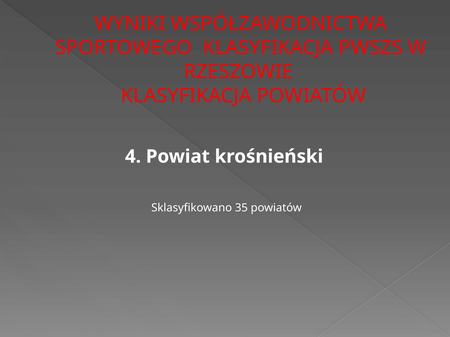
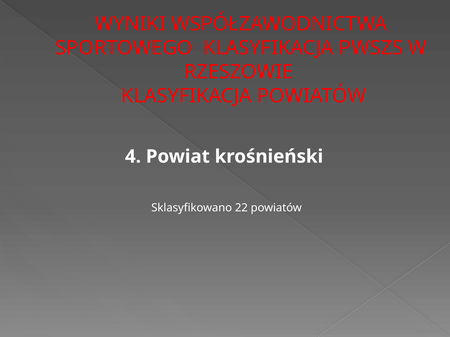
35: 35 -> 22 (241, 208)
